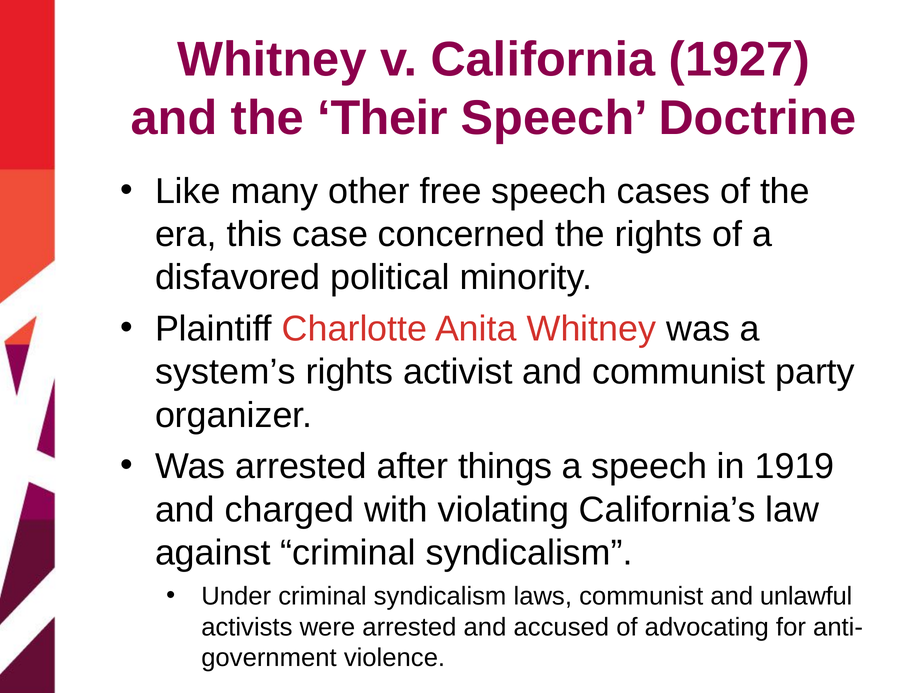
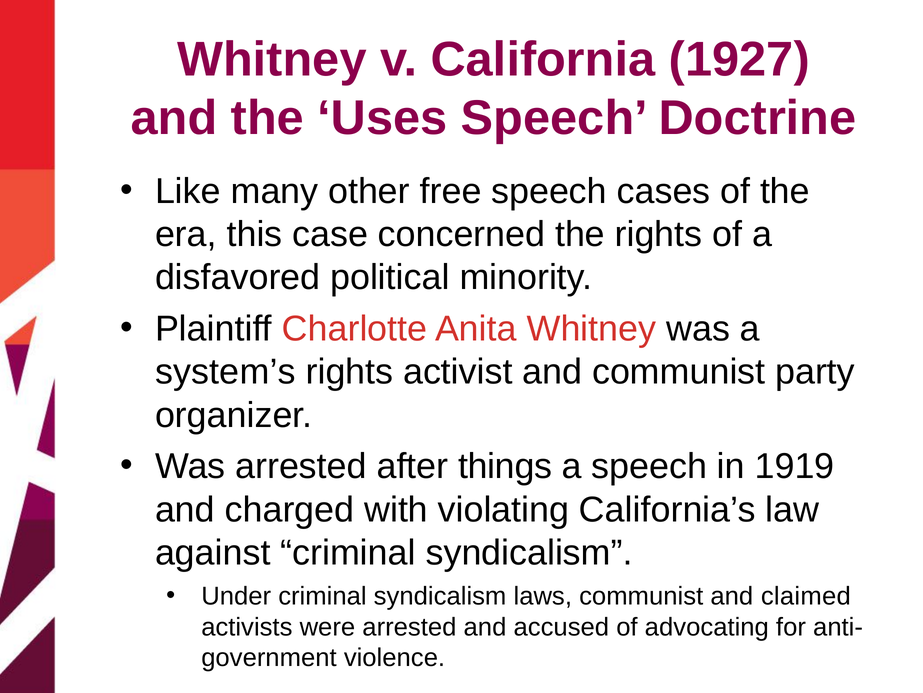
Their: Their -> Uses (382, 118)
unlawful: unlawful -> claimed (806, 596)
